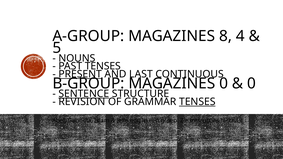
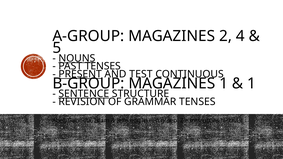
8: 8 -> 2 (226, 36)
NOUNS underline: none -> present (77, 58)
LAST: LAST -> TEST (141, 74)
MAGAZINES 0: 0 -> 1 (224, 84)
0: 0 -> 1 (252, 84)
TENSES underline: present -> none (197, 102)
